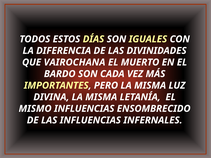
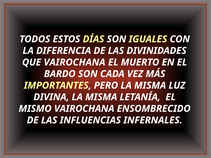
MISMO INFLUENCIAS: INFLUENCIAS -> VAIROCHANA (84, 109)
